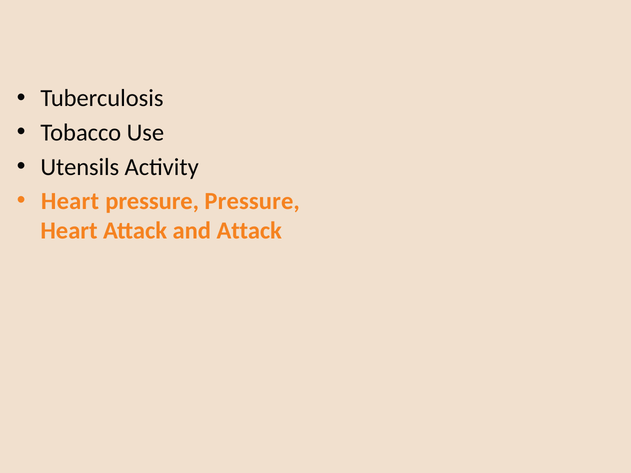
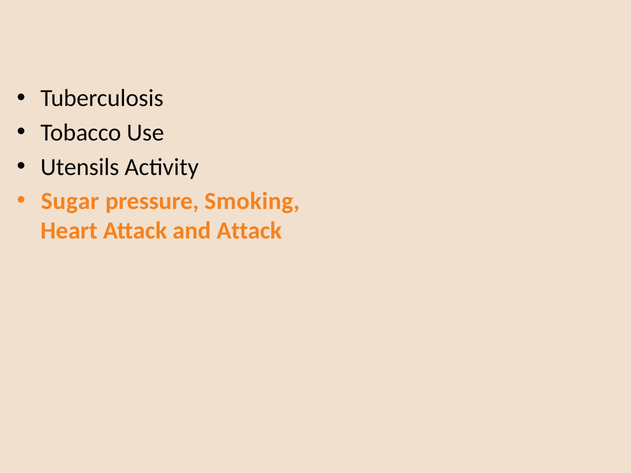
Heart: Heart -> Sugar (70, 201)
pressure Pressure: Pressure -> Smoking (252, 201)
